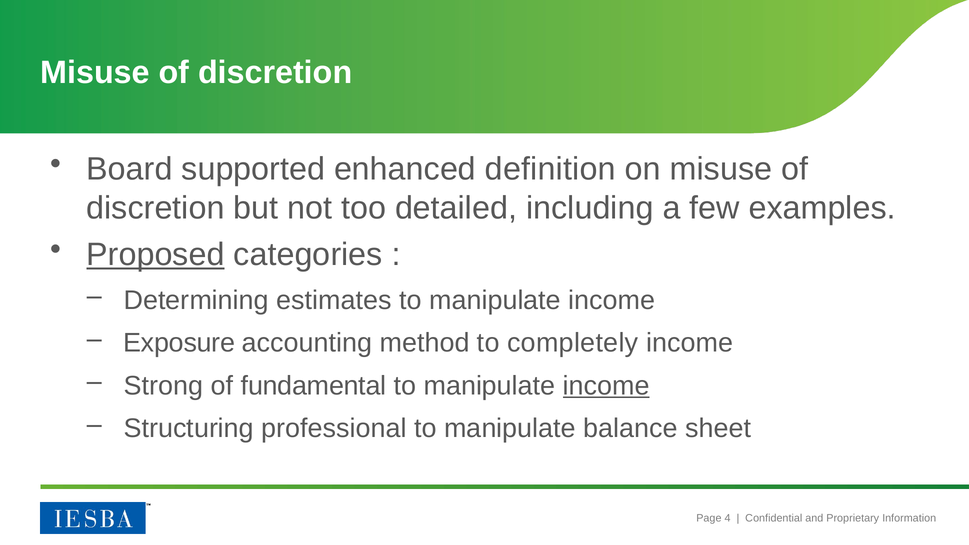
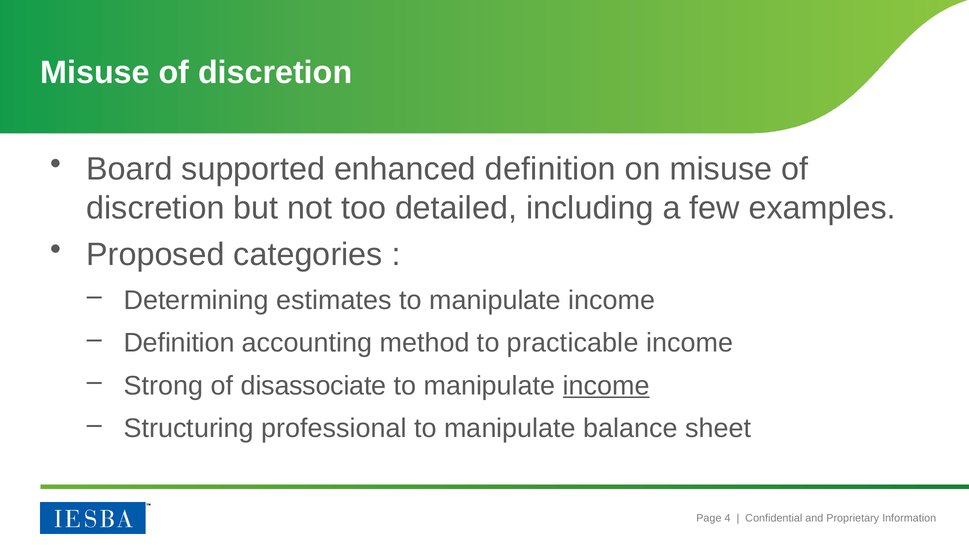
Proposed underline: present -> none (155, 255)
Exposure: Exposure -> Definition (179, 343)
completely: completely -> practicable (573, 343)
fundamental: fundamental -> disassociate (314, 386)
